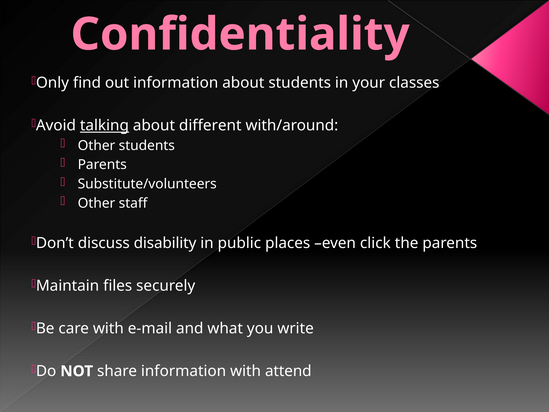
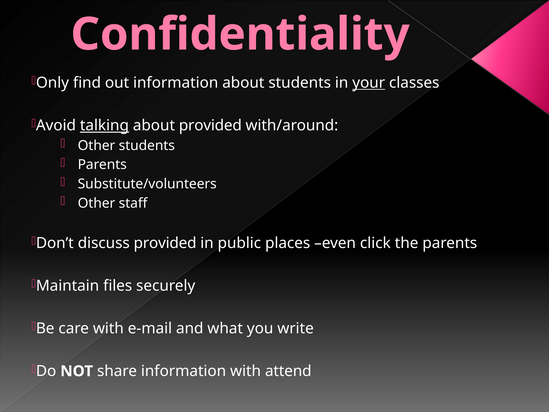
your underline: none -> present (369, 83)
about different: different -> provided (210, 125)
discuss disability: disability -> provided (165, 243)
